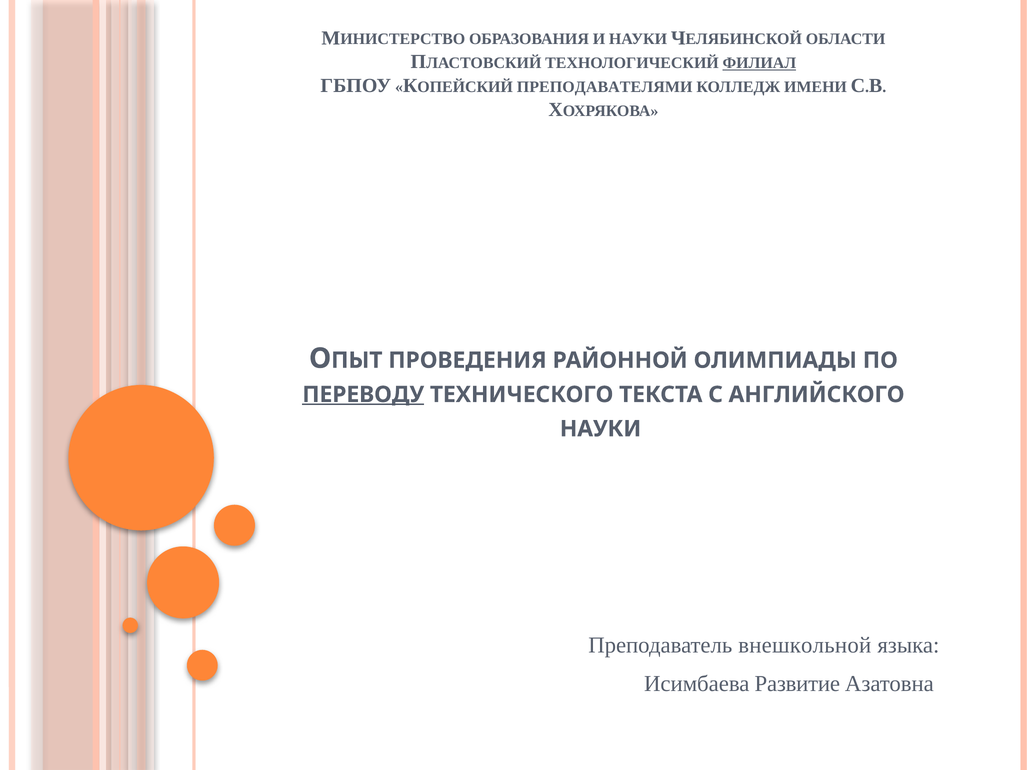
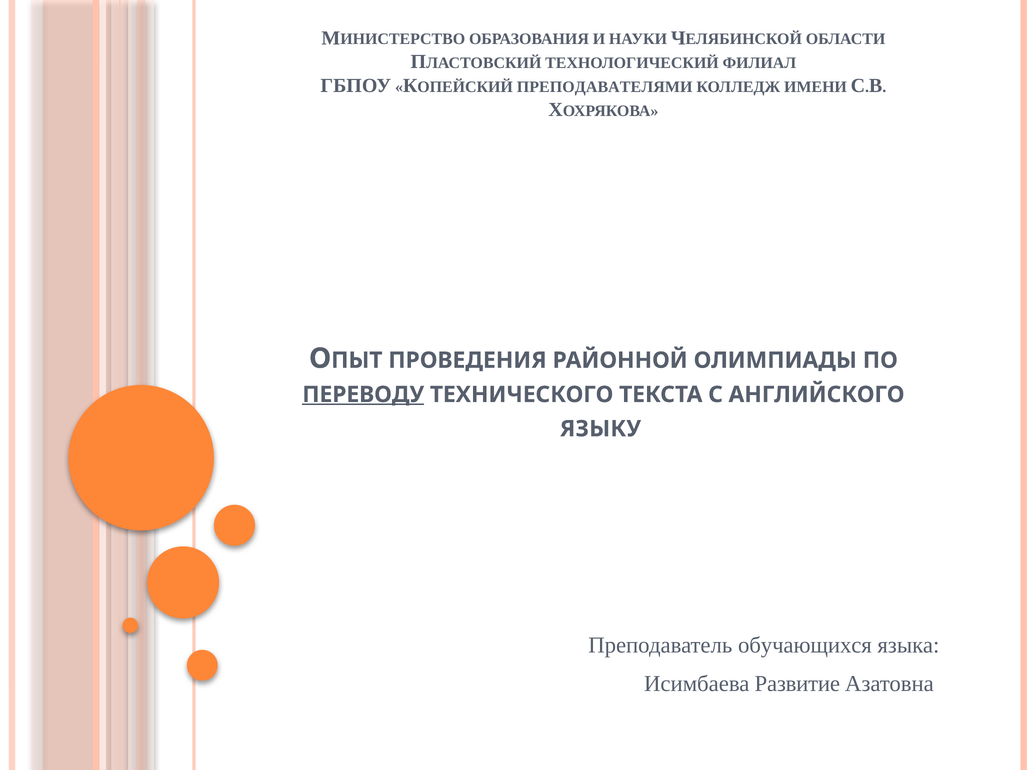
ФИЛИАЛ underline: present -> none (759, 63)
НАУКИ: НАУКИ -> ЯЗЫКУ (600, 429)
внешкольной: внешкольной -> обучающихся (805, 645)
